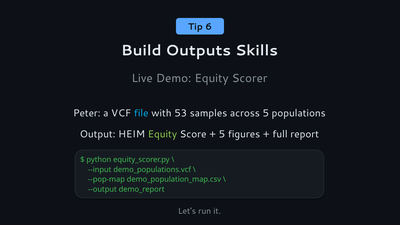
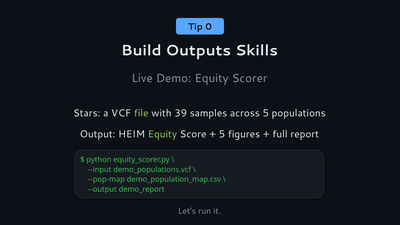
6: 6 -> 0 (209, 27)
Peter: Peter -> Stars (87, 113)
file colour: light blue -> light green (141, 113)
53: 53 -> 39 (181, 113)
